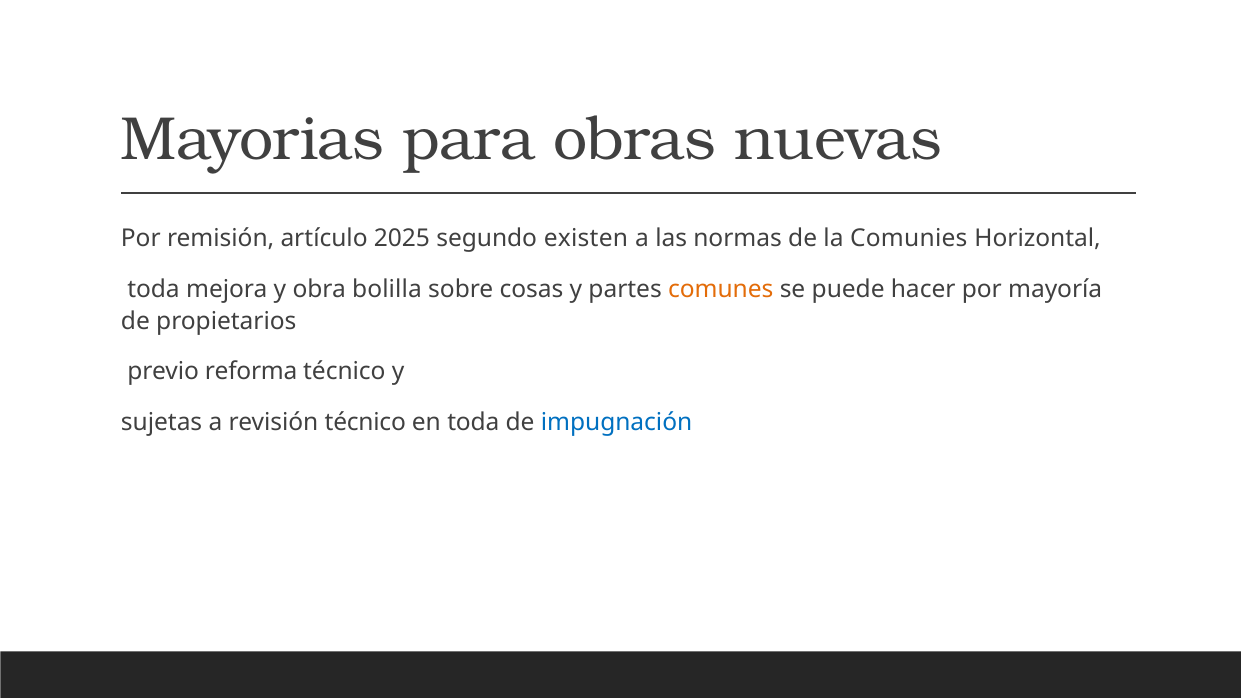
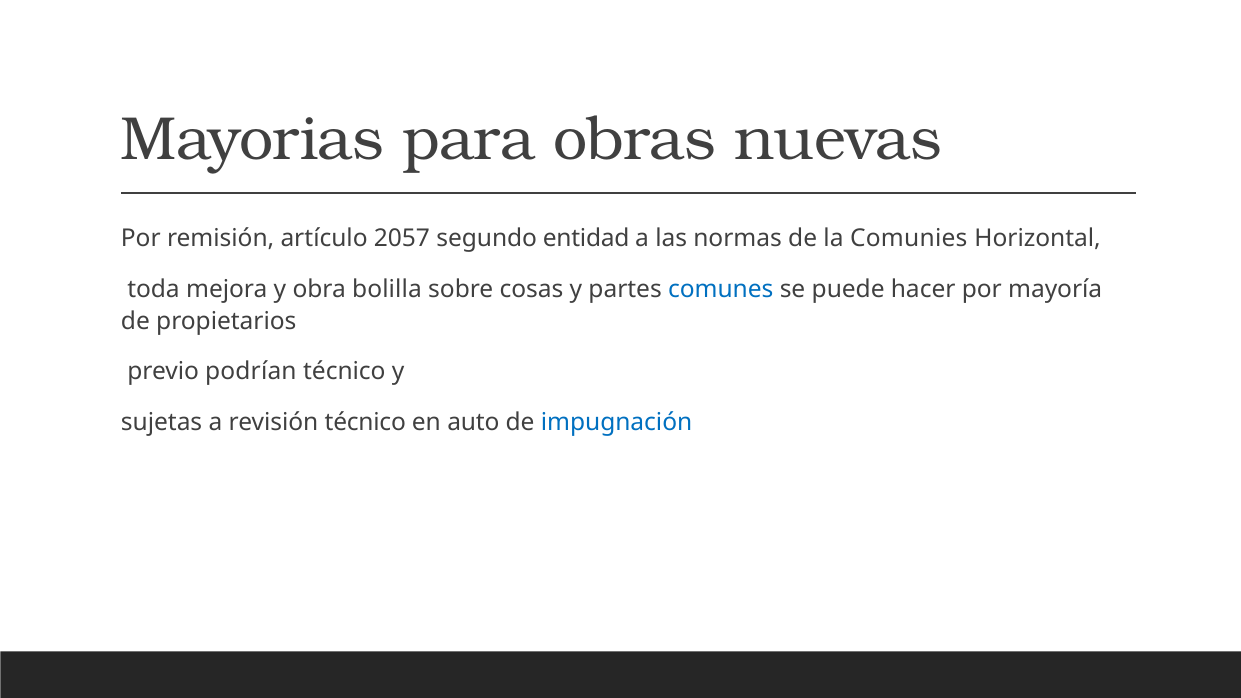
2025: 2025 -> 2057 (402, 239)
existen: existen -> entidad (586, 239)
comunes colour: orange -> blue (721, 289)
reforma: reforma -> podrían (251, 372)
en toda: toda -> auto (473, 422)
